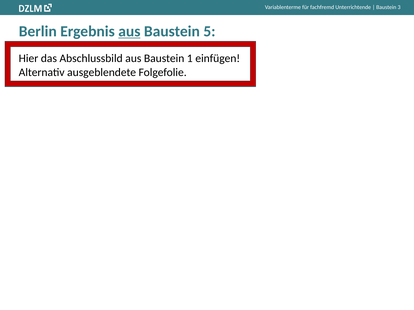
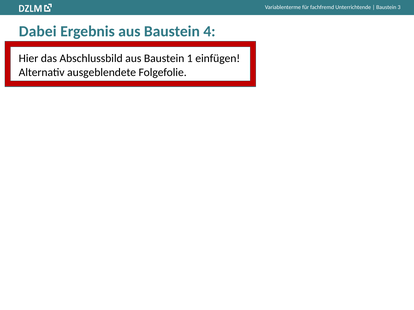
Berlin: Berlin -> Dabei (38, 31)
aus underline: present -> none (129, 31)
5: 5 -> 4 (209, 31)
